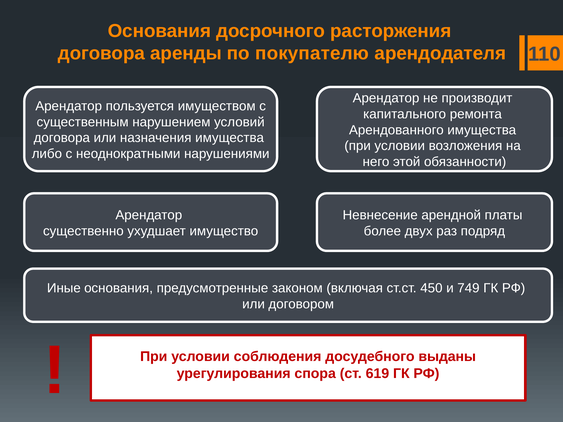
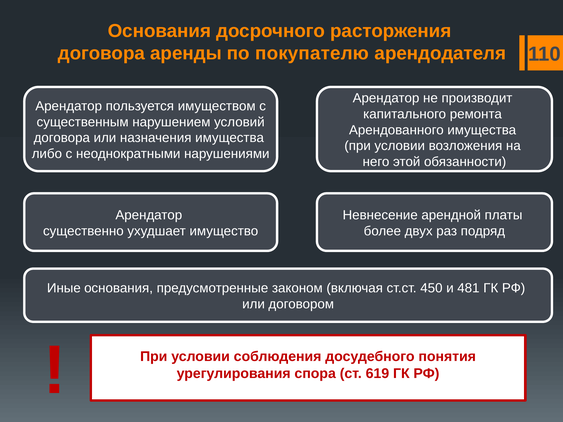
749: 749 -> 481 (468, 288)
выданы: выданы -> понятия (447, 357)
